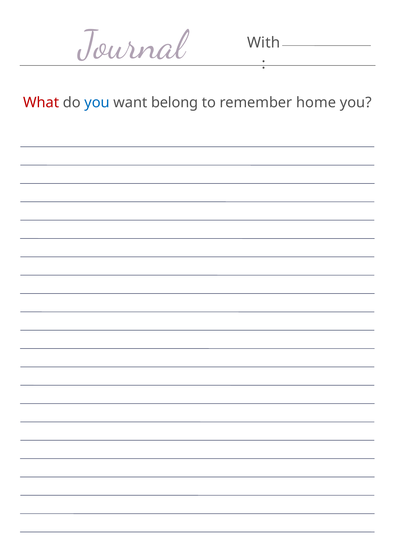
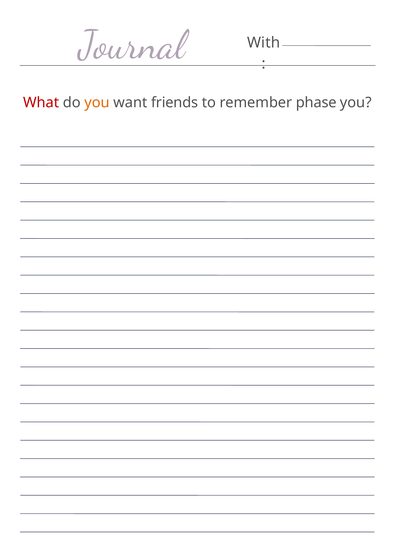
you colour: blue -> orange (97, 102)
belong: belong -> friends (175, 102)
home: home -> phase (316, 102)
